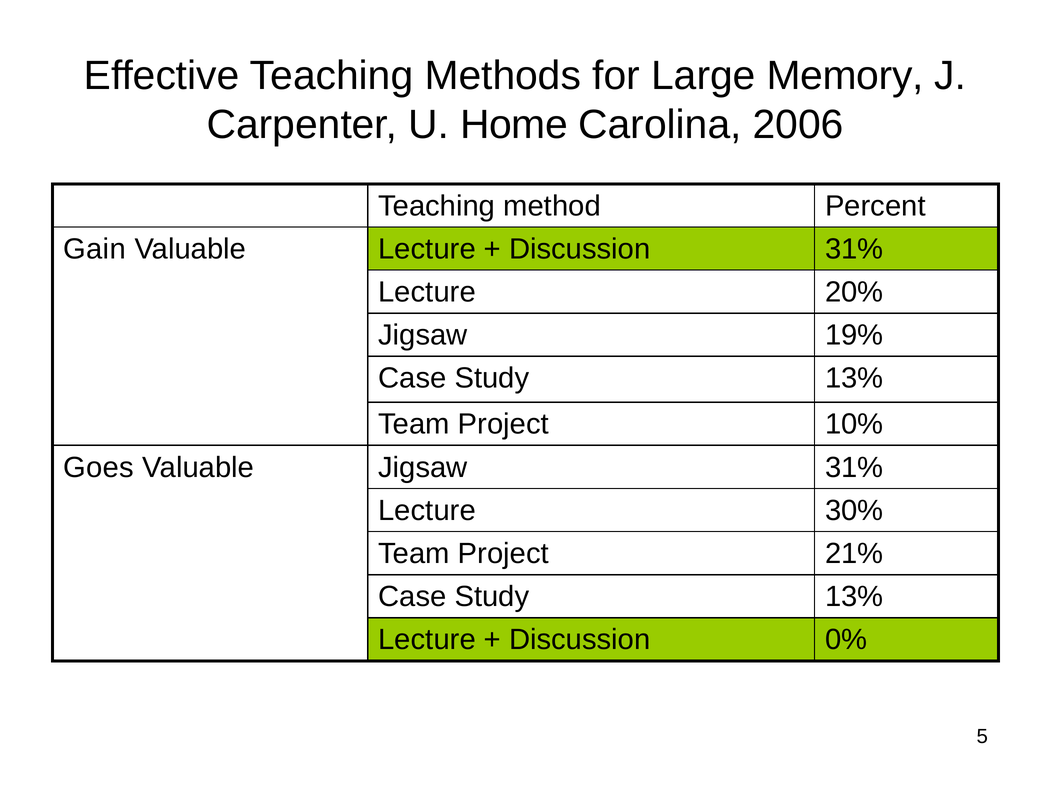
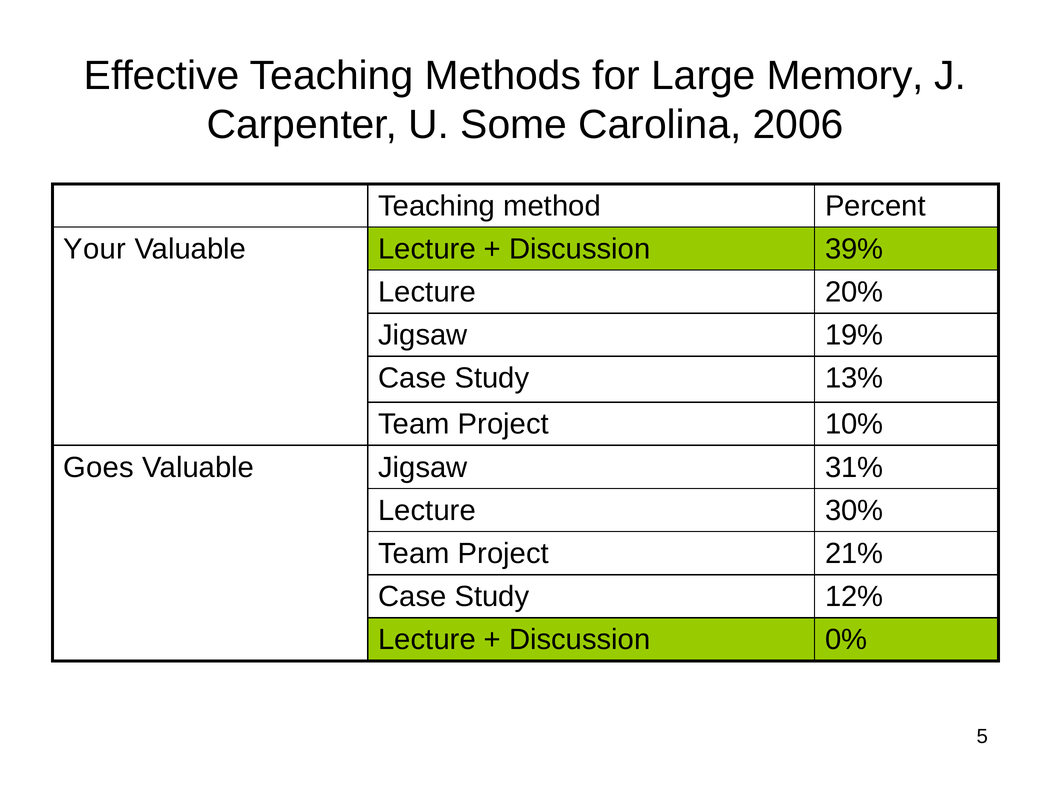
Home: Home -> Some (514, 125)
Gain: Gain -> Your (95, 249)
Discussion 31%: 31% -> 39% (854, 249)
13%: 13% -> 12% (854, 597)
